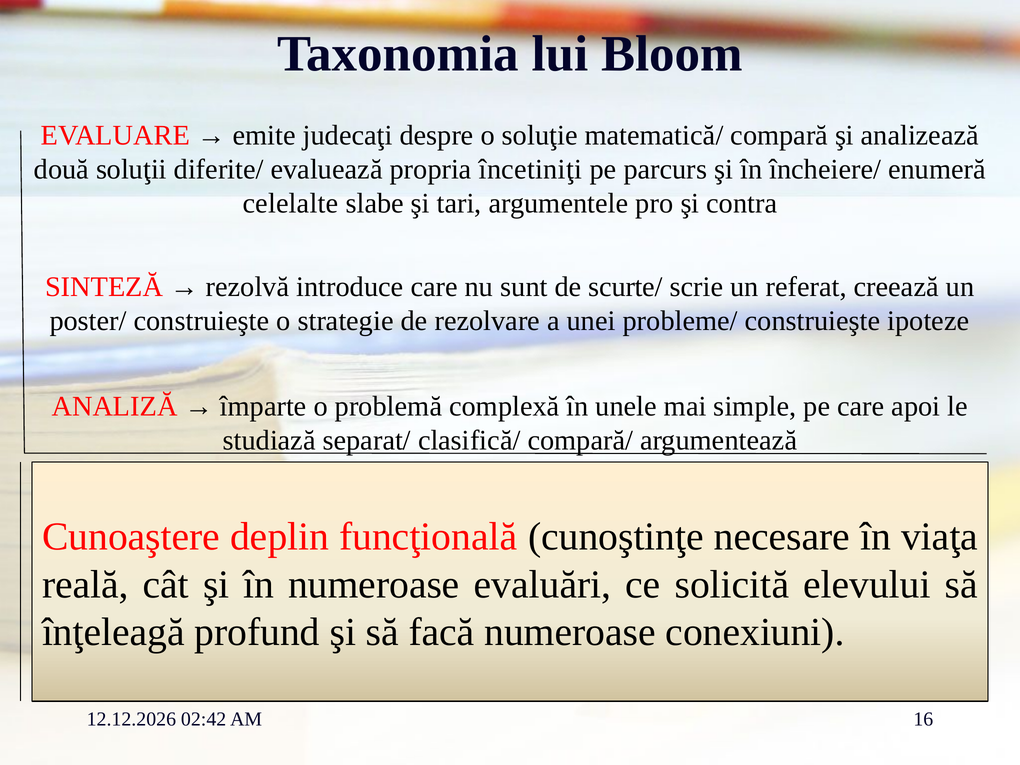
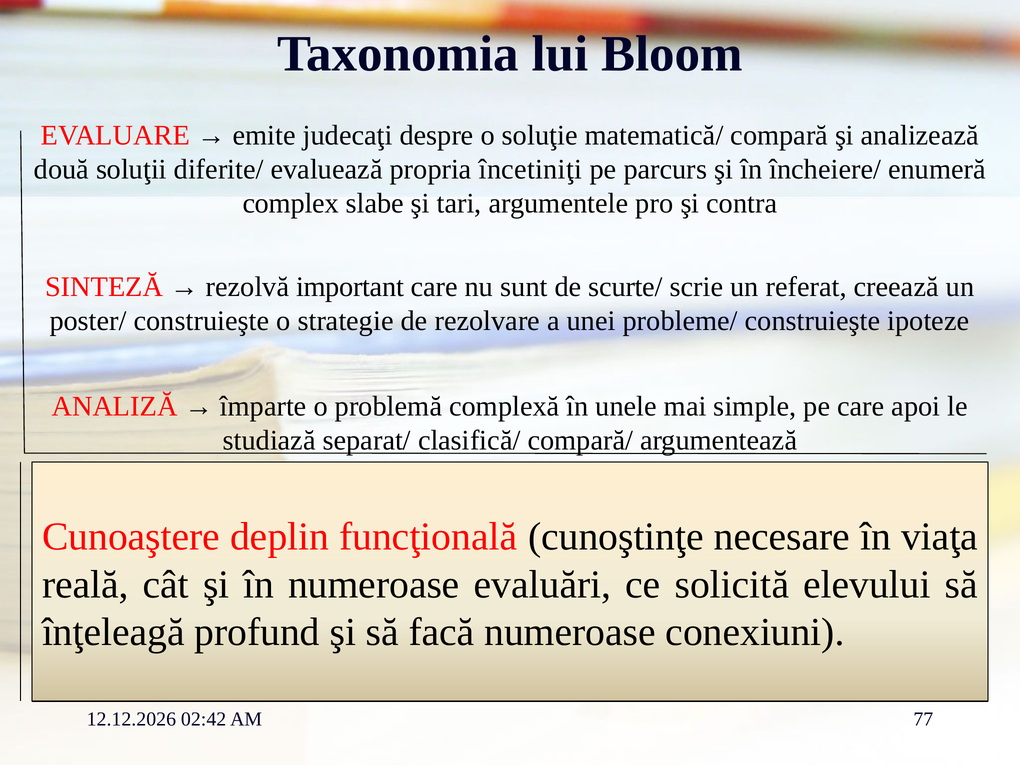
celelalte: celelalte -> complex (291, 204)
introduce: introduce -> important (350, 287)
16: 16 -> 77 (923, 719)
